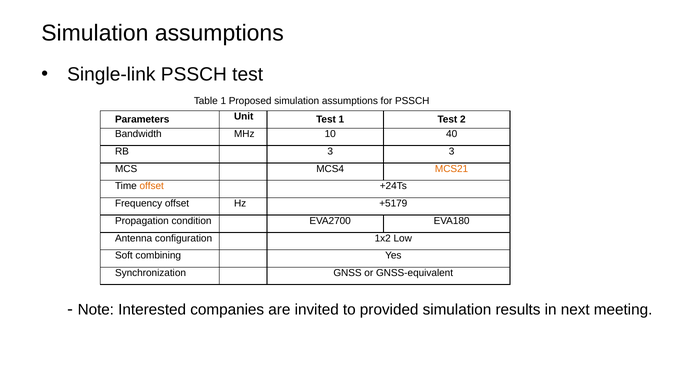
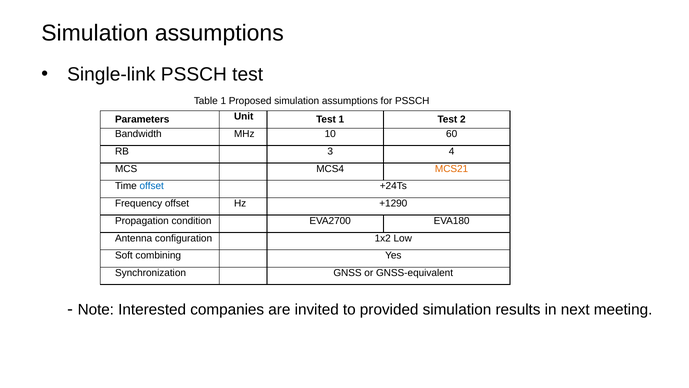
40: 40 -> 60 (452, 134)
3 3: 3 -> 4 (452, 151)
offset colour: orange -> blue (152, 186)
+5179: +5179 -> +1290 (393, 203)
